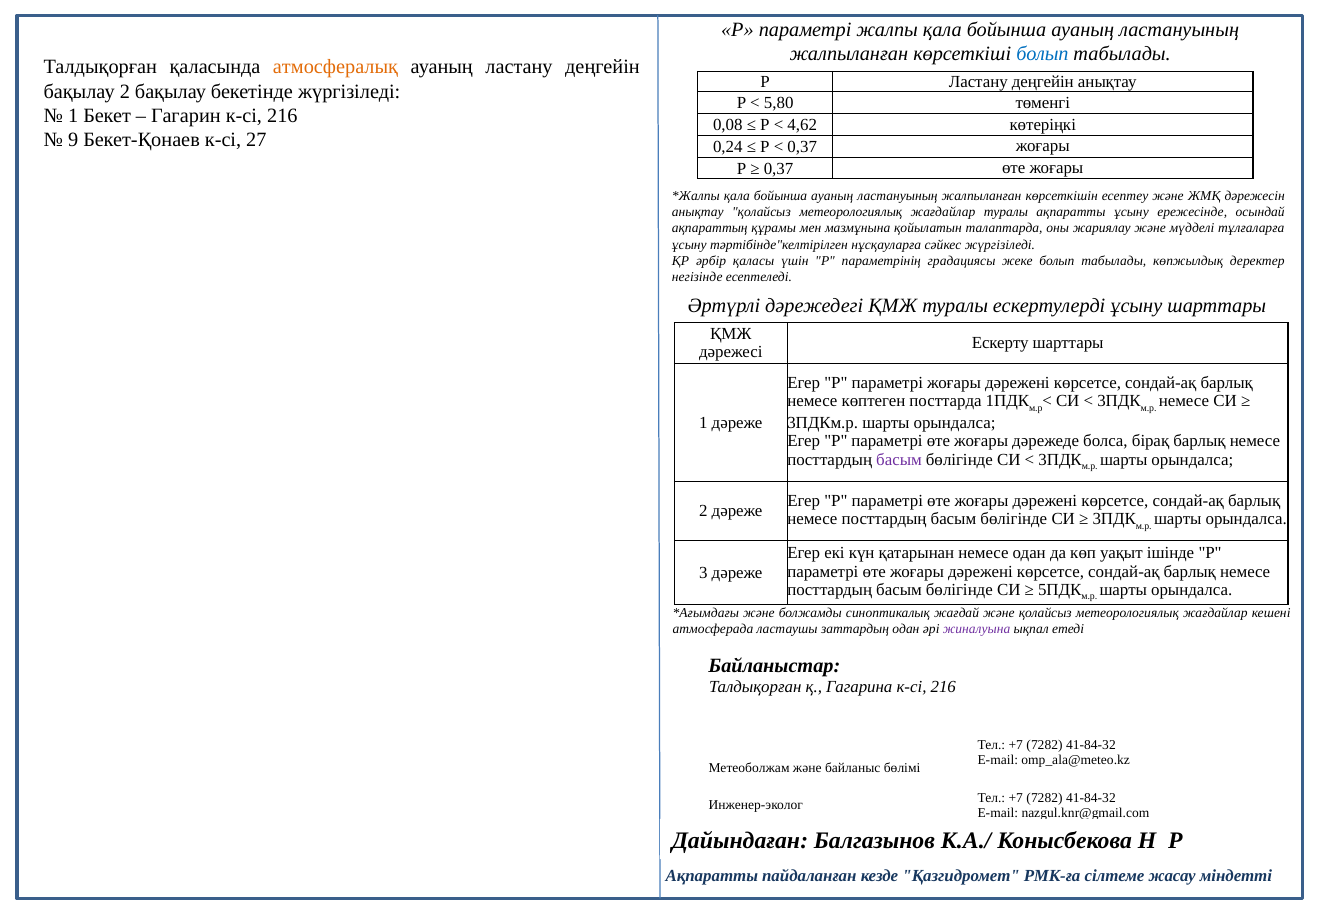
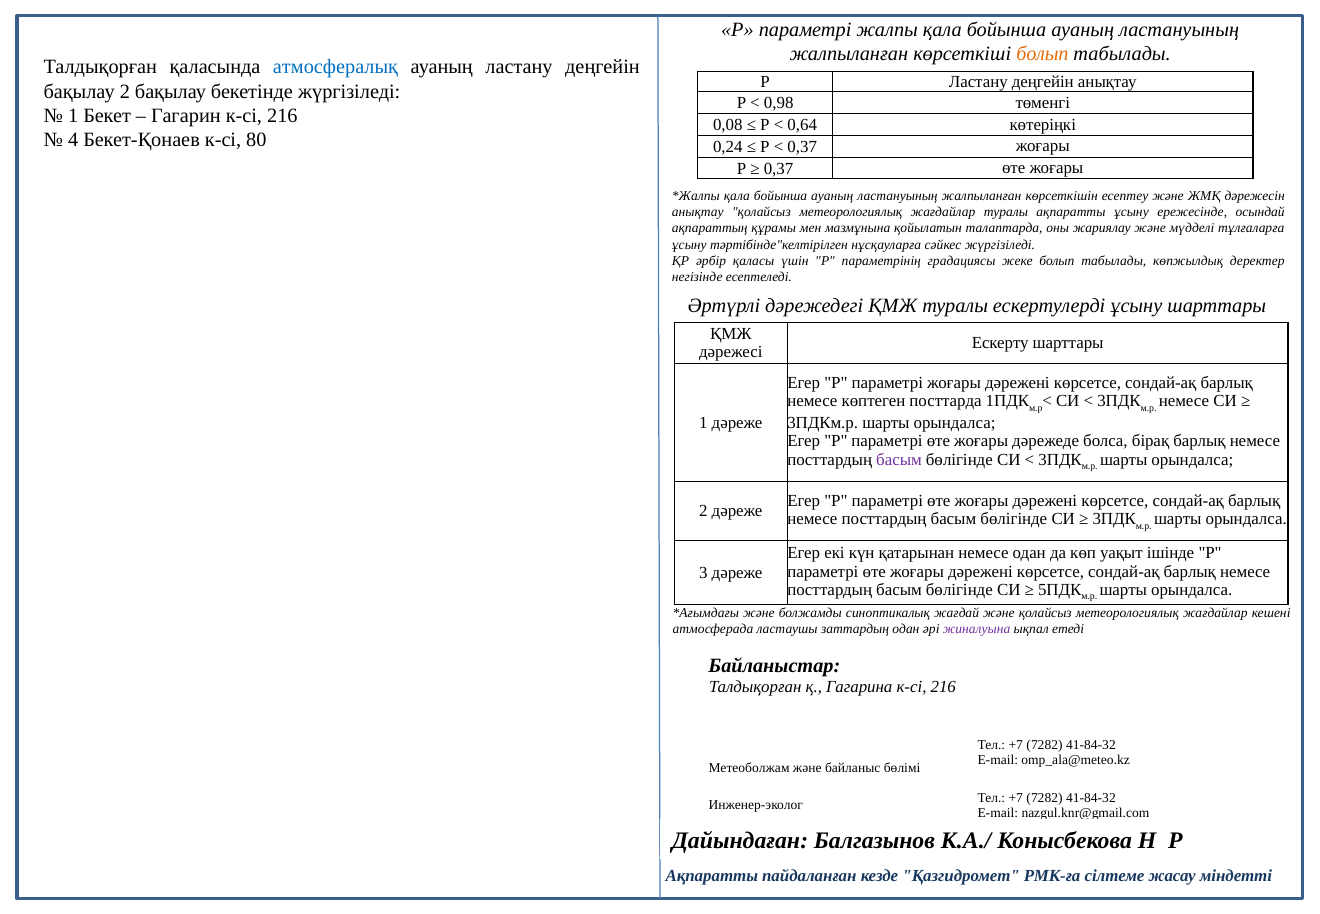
болып colour: blue -> orange (1042, 54)
атмосфералық colour: orange -> blue (336, 67)
5,80: 5,80 -> 0,98 (779, 103)
4,62: 4,62 -> 0,64 (802, 125)
9: 9 -> 4 (73, 140)
27: 27 -> 80 (256, 140)
